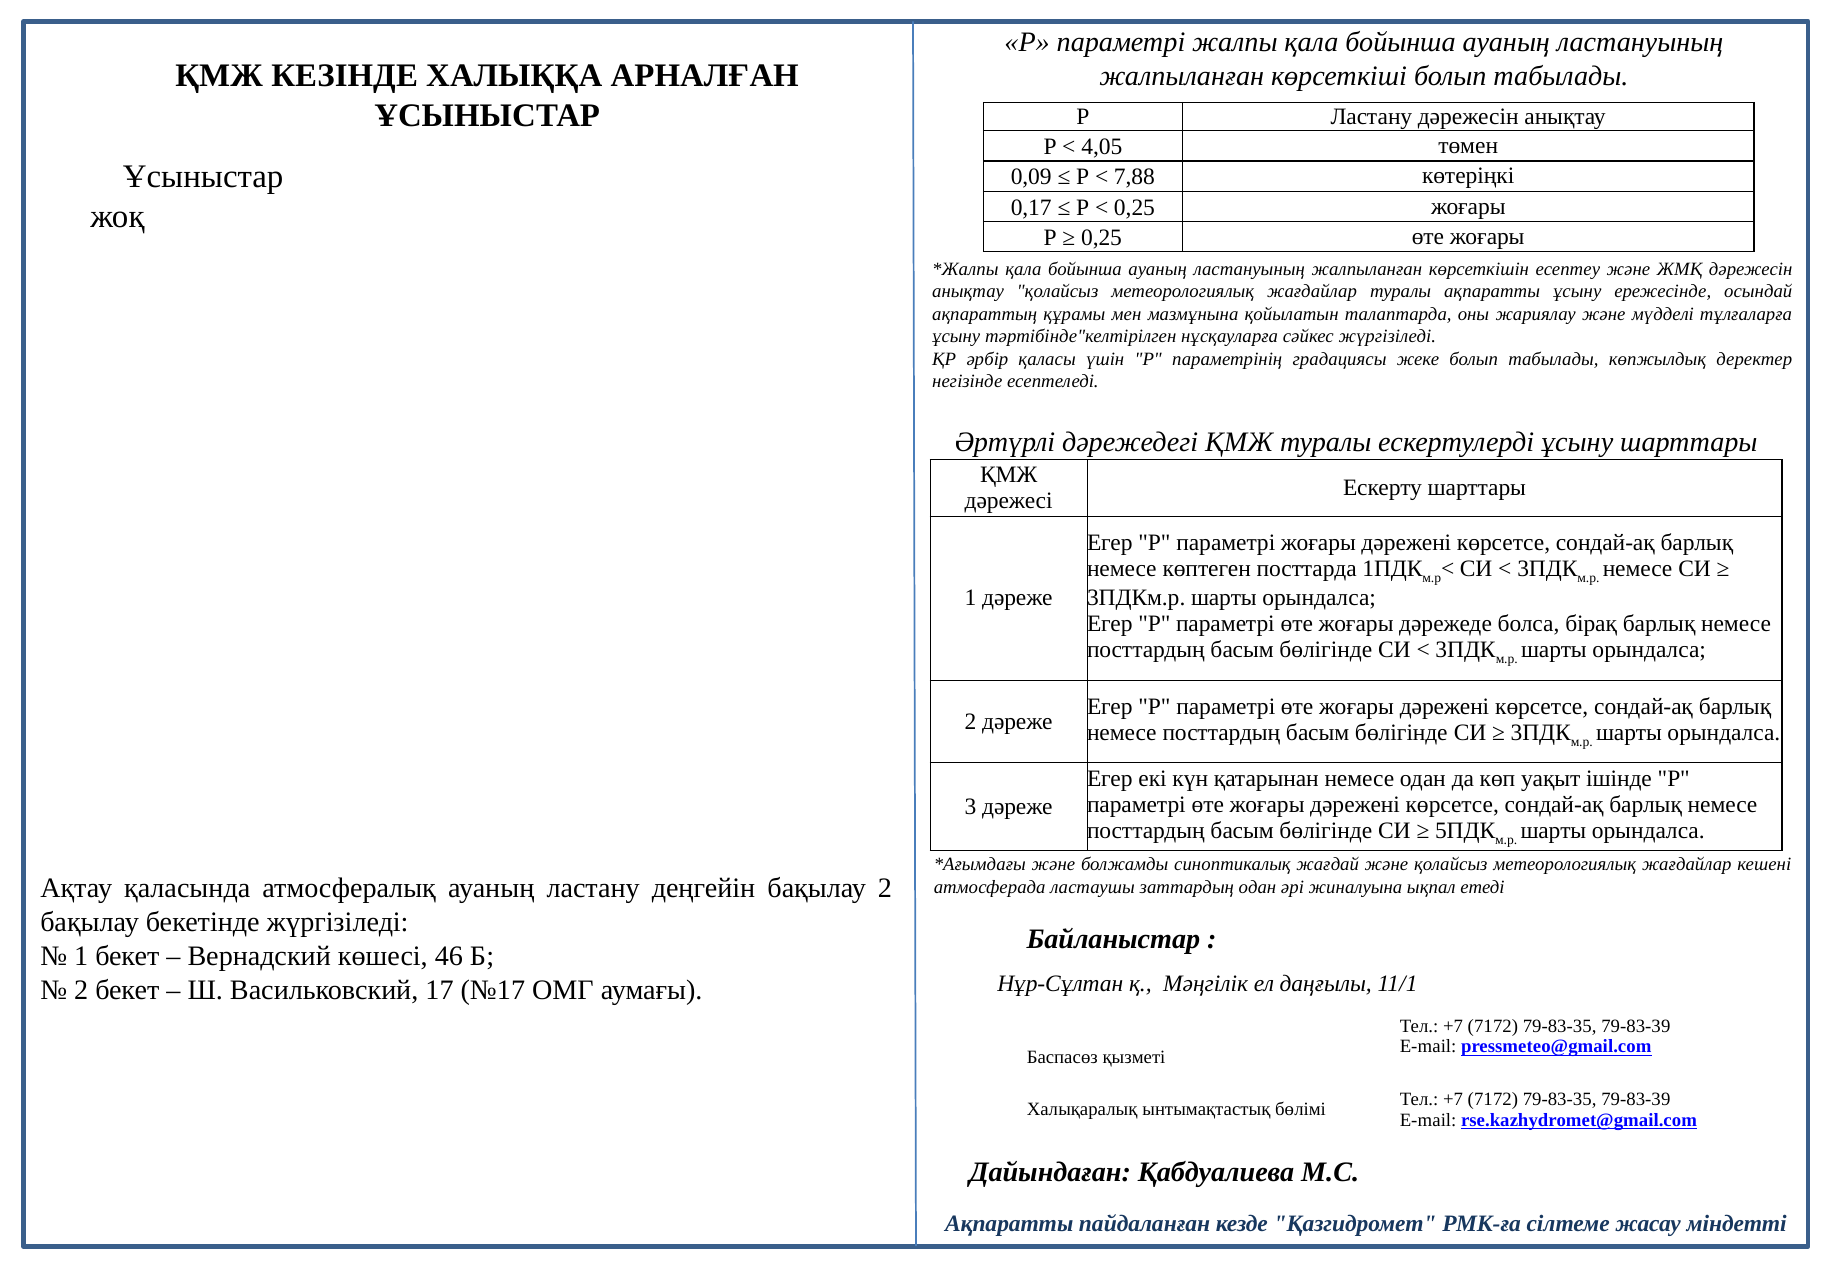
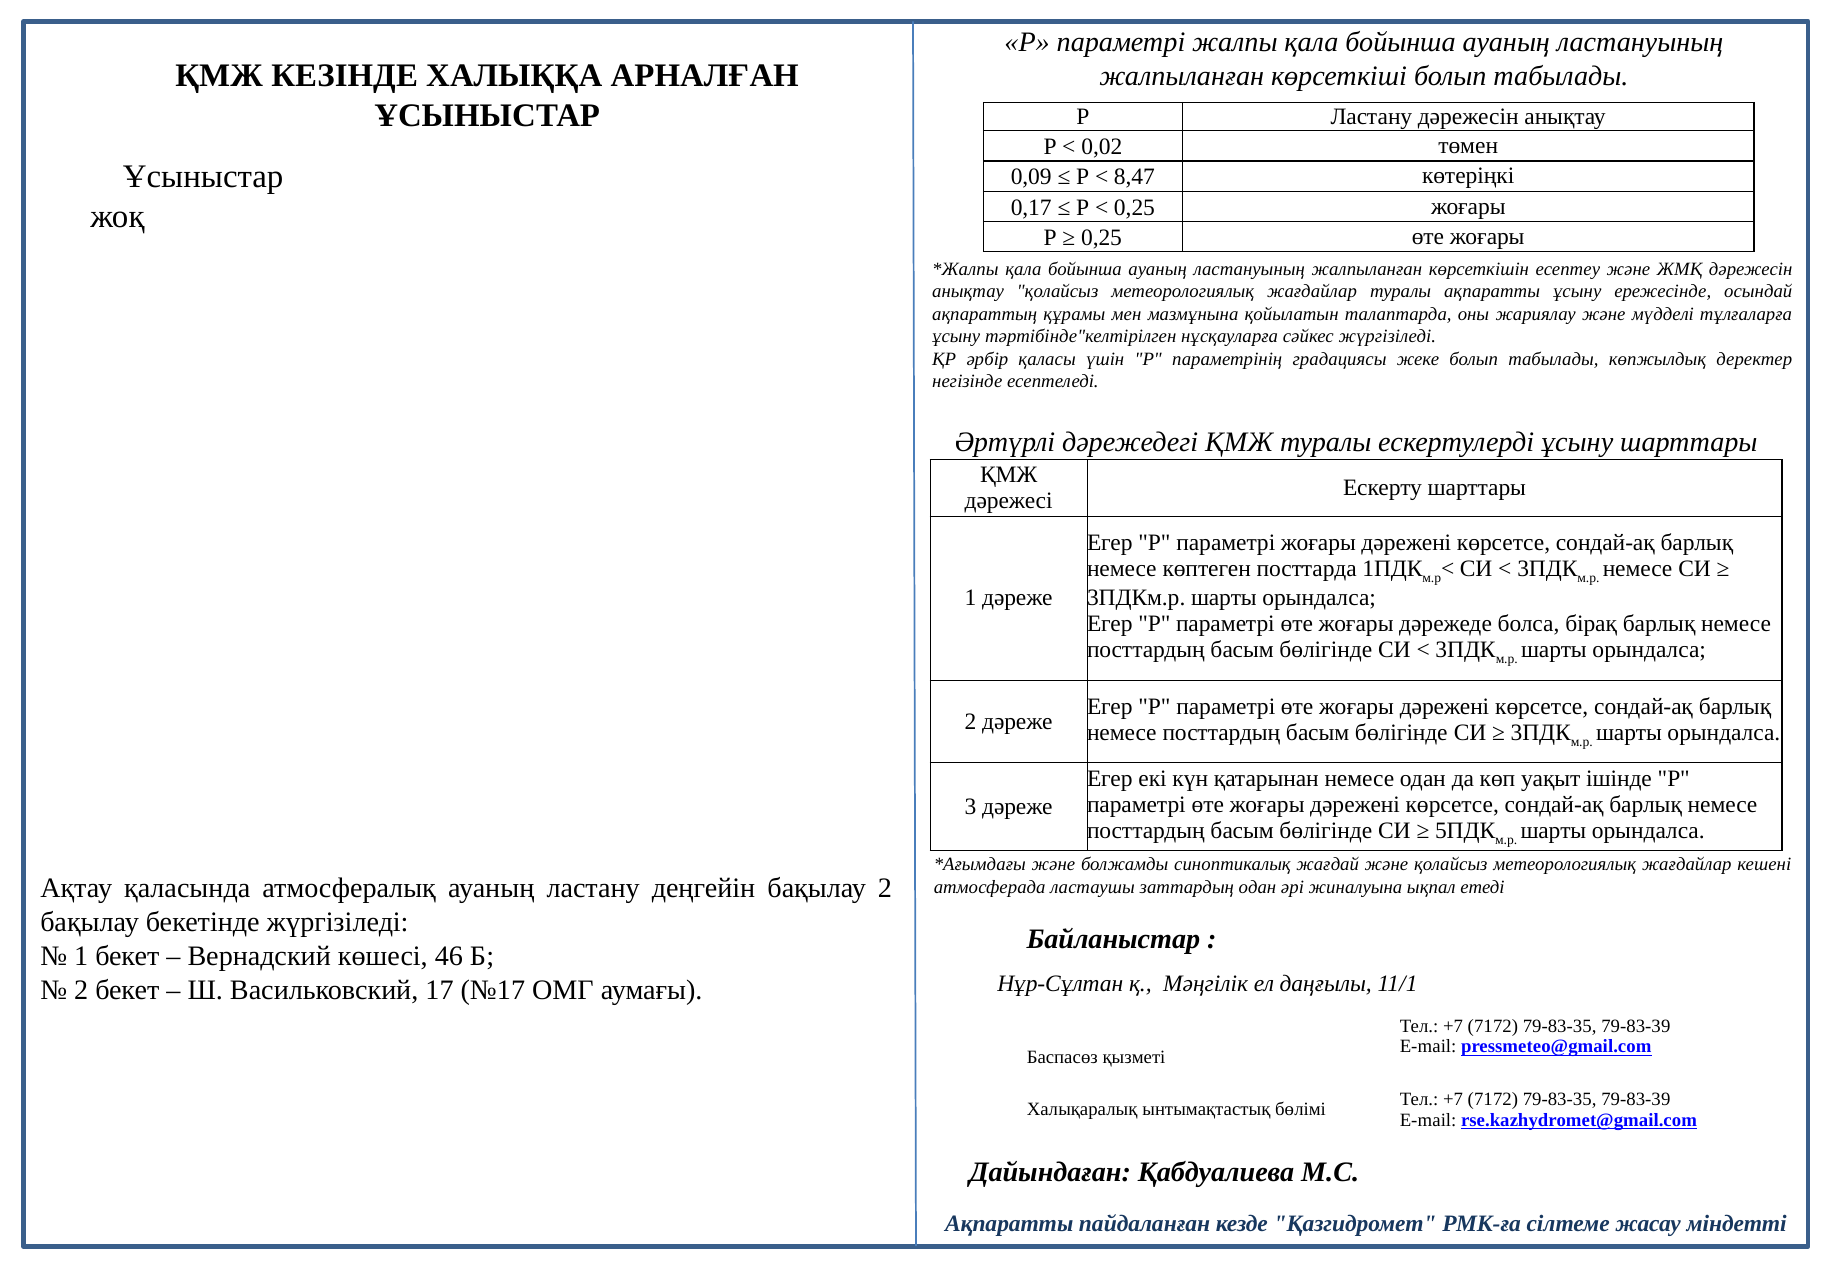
4,05: 4,05 -> 0,02 (1102, 147)
7,88: 7,88 -> 8,47 (1134, 177)
